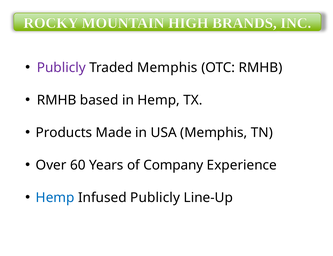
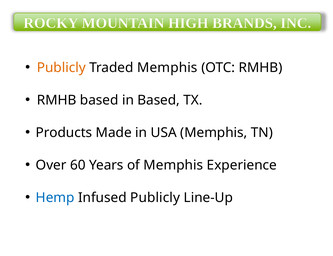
Publicly colour: purple -> orange (61, 68)
in Hemp: Hemp -> Based (159, 100)
of Company: Company -> Memphis (173, 166)
